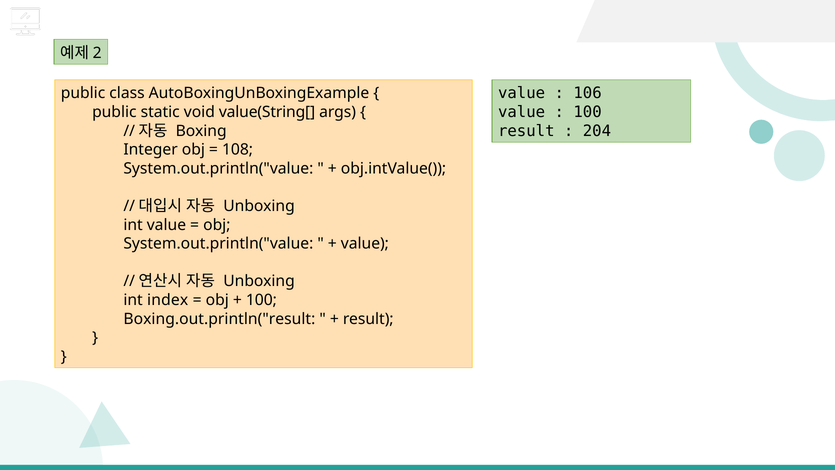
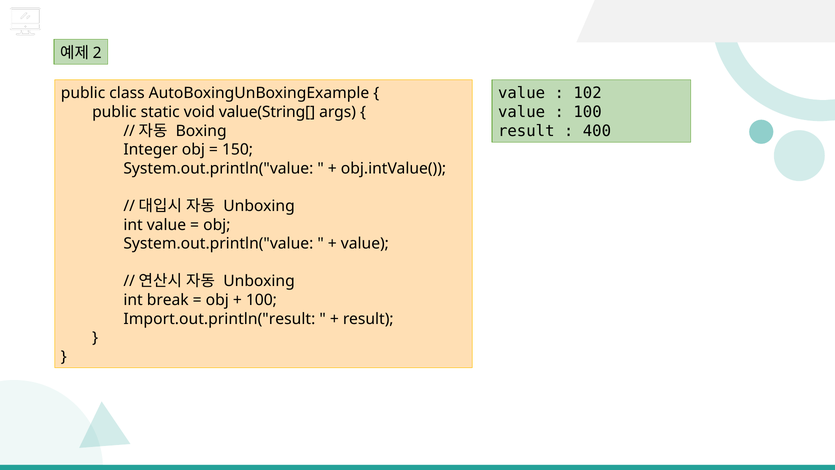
106: 106 -> 102 (588, 93)
204: 204 -> 400 (597, 131)
108: 108 -> 150 (238, 150)
index: index -> break (168, 300)
Boxing.out.println("result: Boxing.out.println("result -> Import.out.println("result (219, 319)
